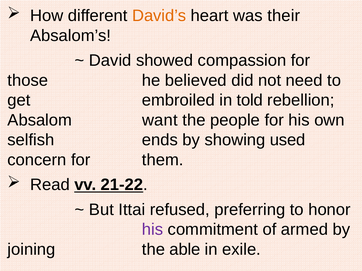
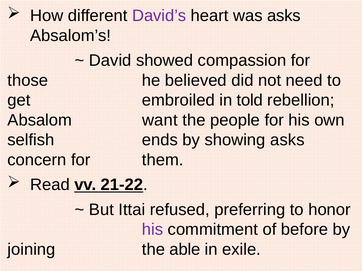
David’s colour: orange -> purple (159, 16)
was their: their -> asks (284, 16)
showing used: used -> asks (287, 140)
armed: armed -> before (305, 230)
